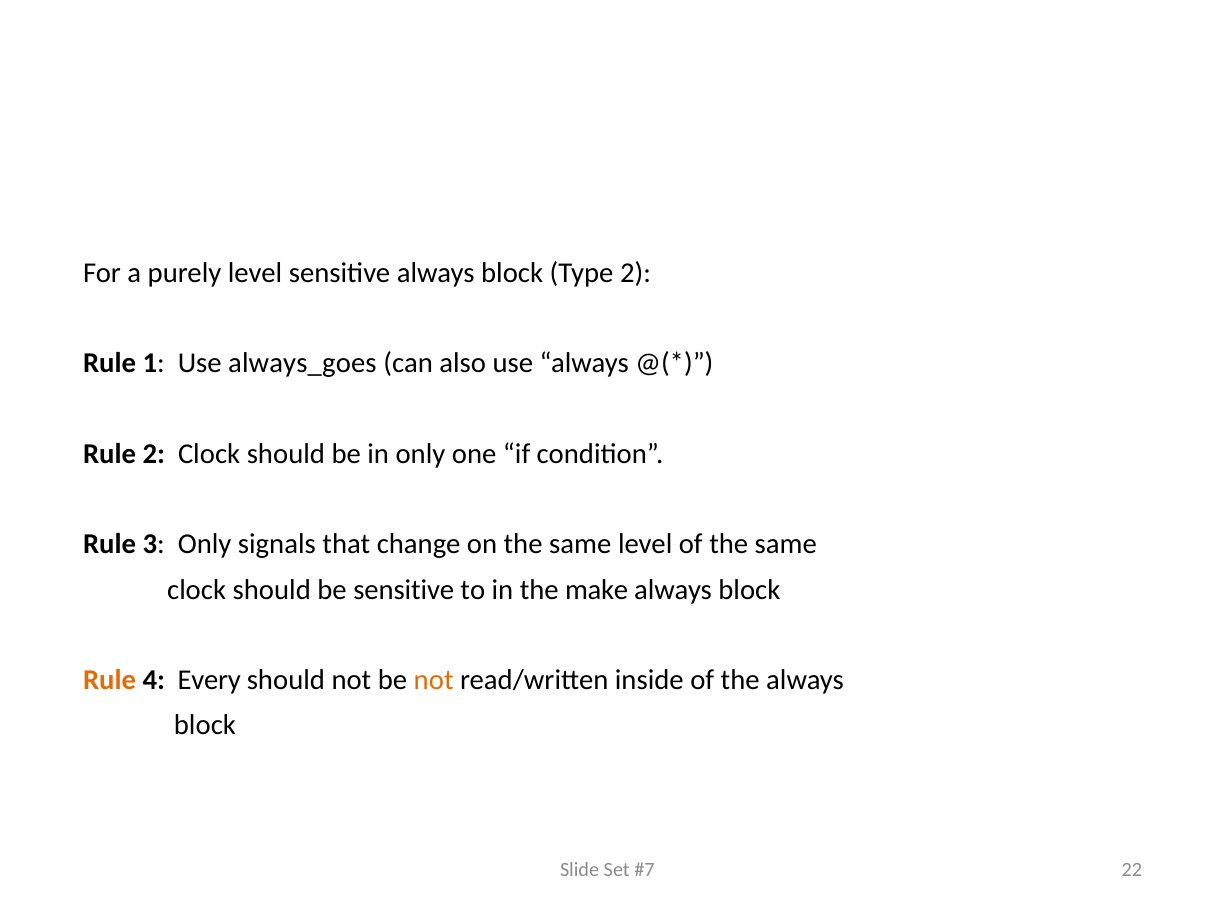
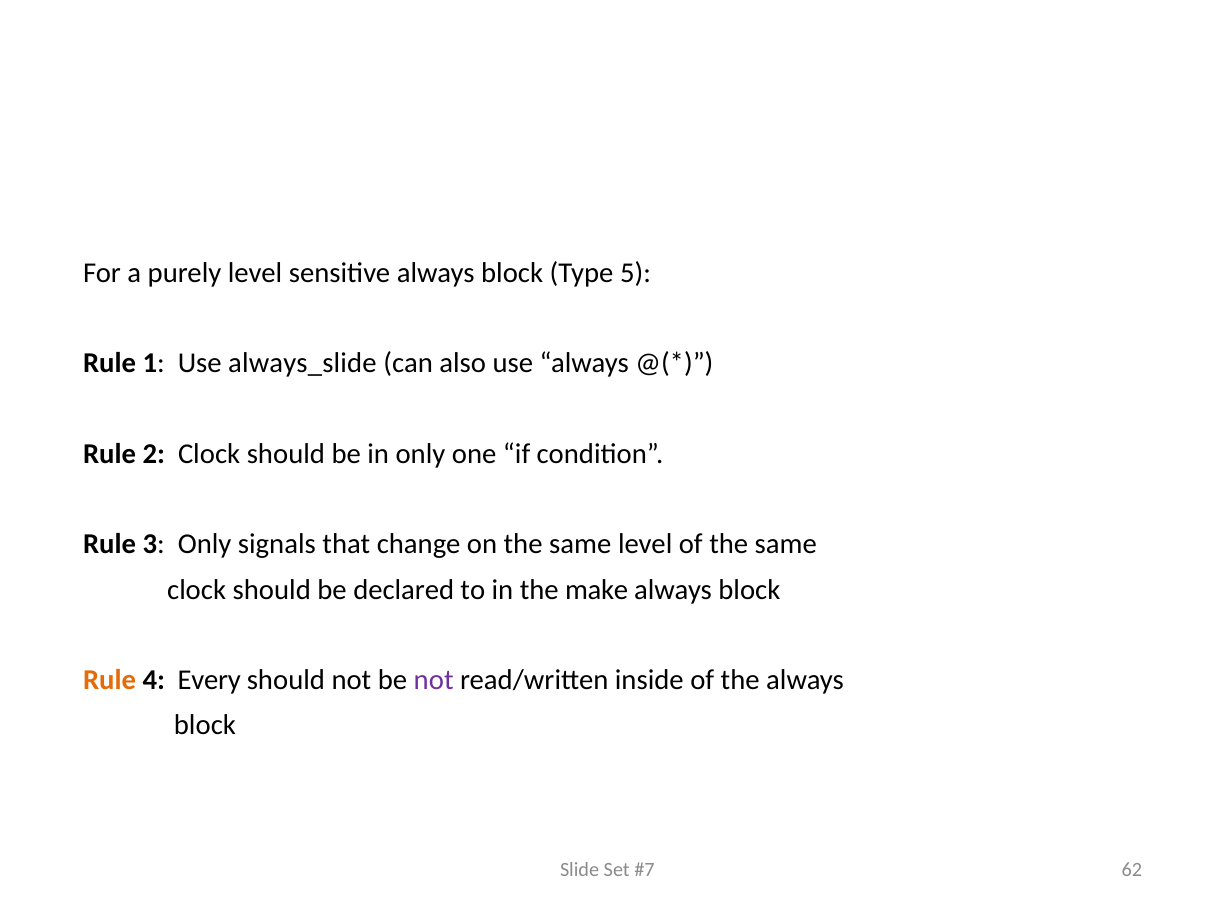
Type 2: 2 -> 5 (635, 273)
always_goes: always_goes -> always_slide (302, 364)
be sensitive: sensitive -> declared (404, 590)
not colour: orange -> purple (434, 680)
22: 22 -> 62 (1132, 870)
